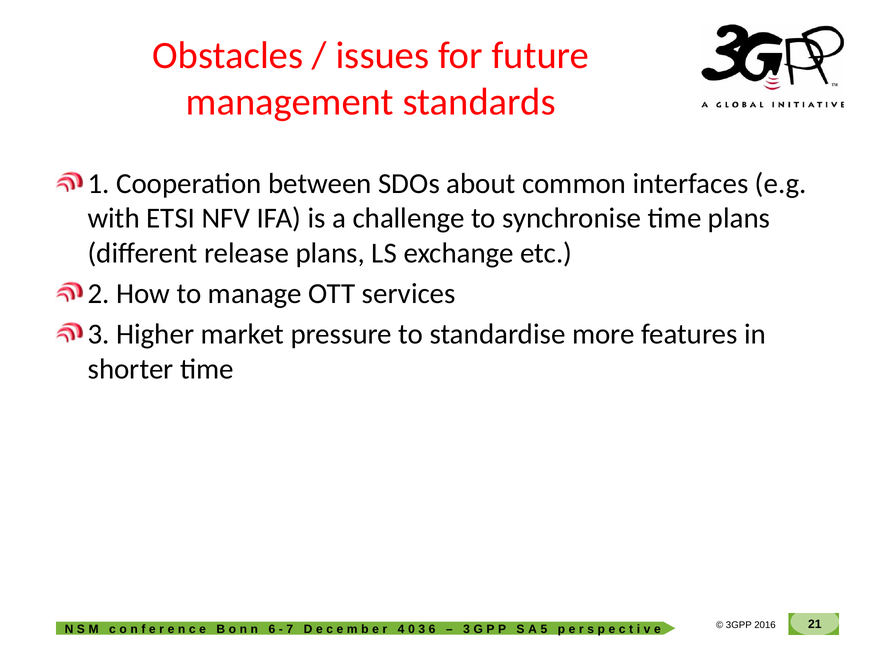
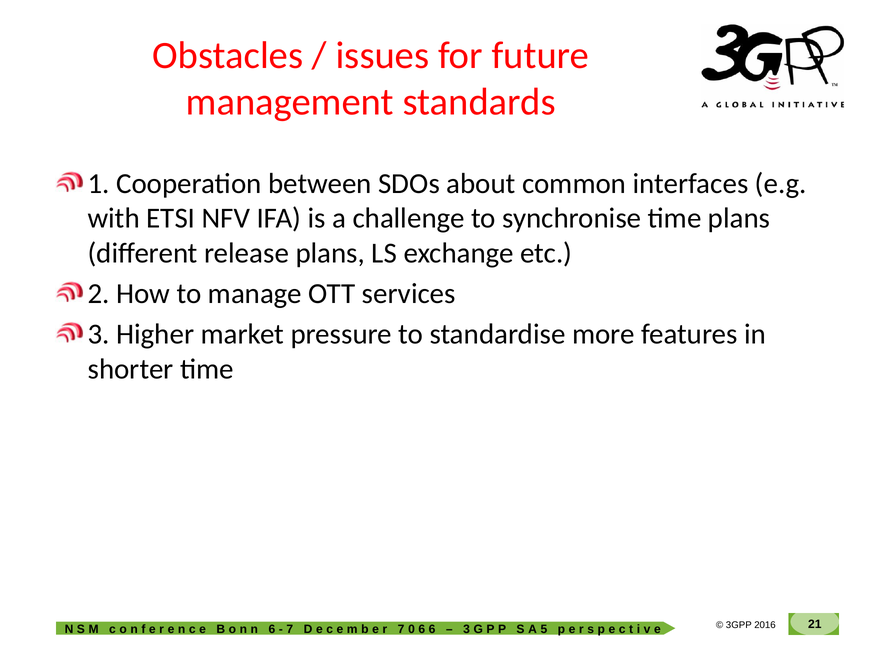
4: 4 -> 7 (401, 629)
3: 3 -> 6 (422, 629)
